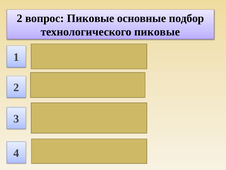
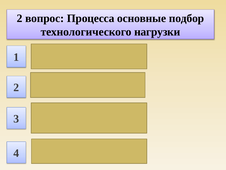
вопрос Пиковые: Пиковые -> Процесса (91, 18)
технологического пиковые: пиковые -> нагрузки (157, 32)
